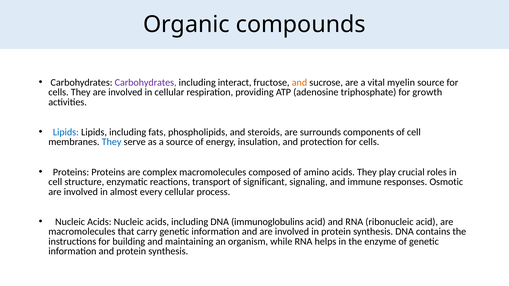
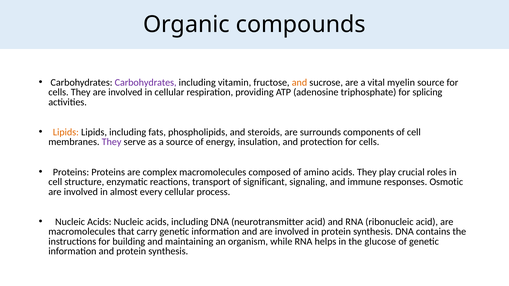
interact: interact -> vitamin (235, 83)
growth: growth -> splicing (427, 92)
Lipids colour: blue -> orange (66, 132)
They colour: blue -> purple (112, 142)
immunoglobulins: immunoglobulins -> neurotransmitter (267, 222)
enzyme: enzyme -> glucose (380, 242)
